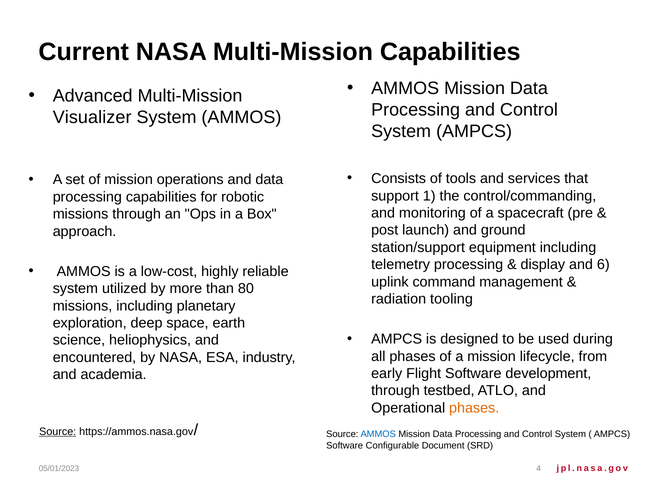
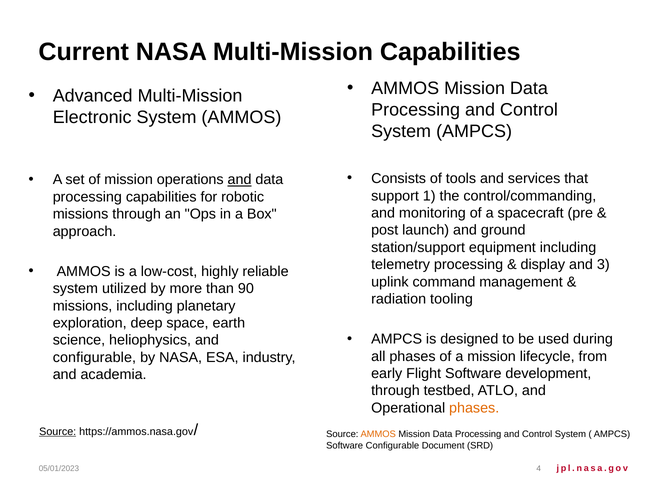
Visualizer: Visualizer -> Electronic (92, 118)
and underline: none -> present (240, 180)
6: 6 -> 3 (603, 265)
80: 80 -> 90 (246, 289)
encountered: encountered -> configurable (94, 358)
AMMOS colour: blue -> orange (378, 435)
